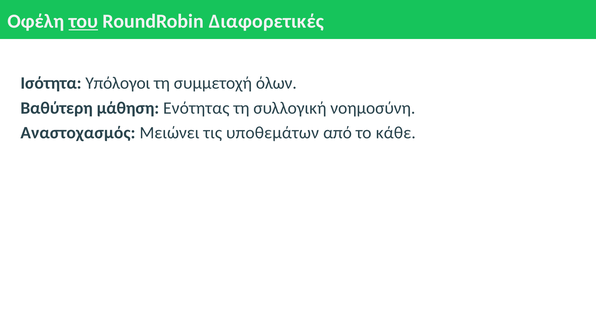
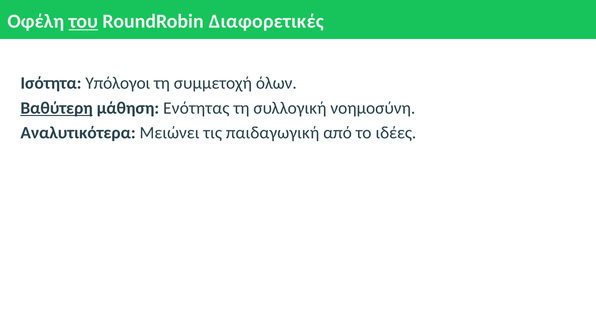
Βαθύτερη underline: none -> present (57, 108)
Αναστοχασμός: Αναστοχασμός -> Αναλυτικότερα (78, 133)
υποθεμάτων: υποθεμάτων -> παιδαγωγική (273, 133)
κάθε: κάθε -> ιδέες (396, 133)
